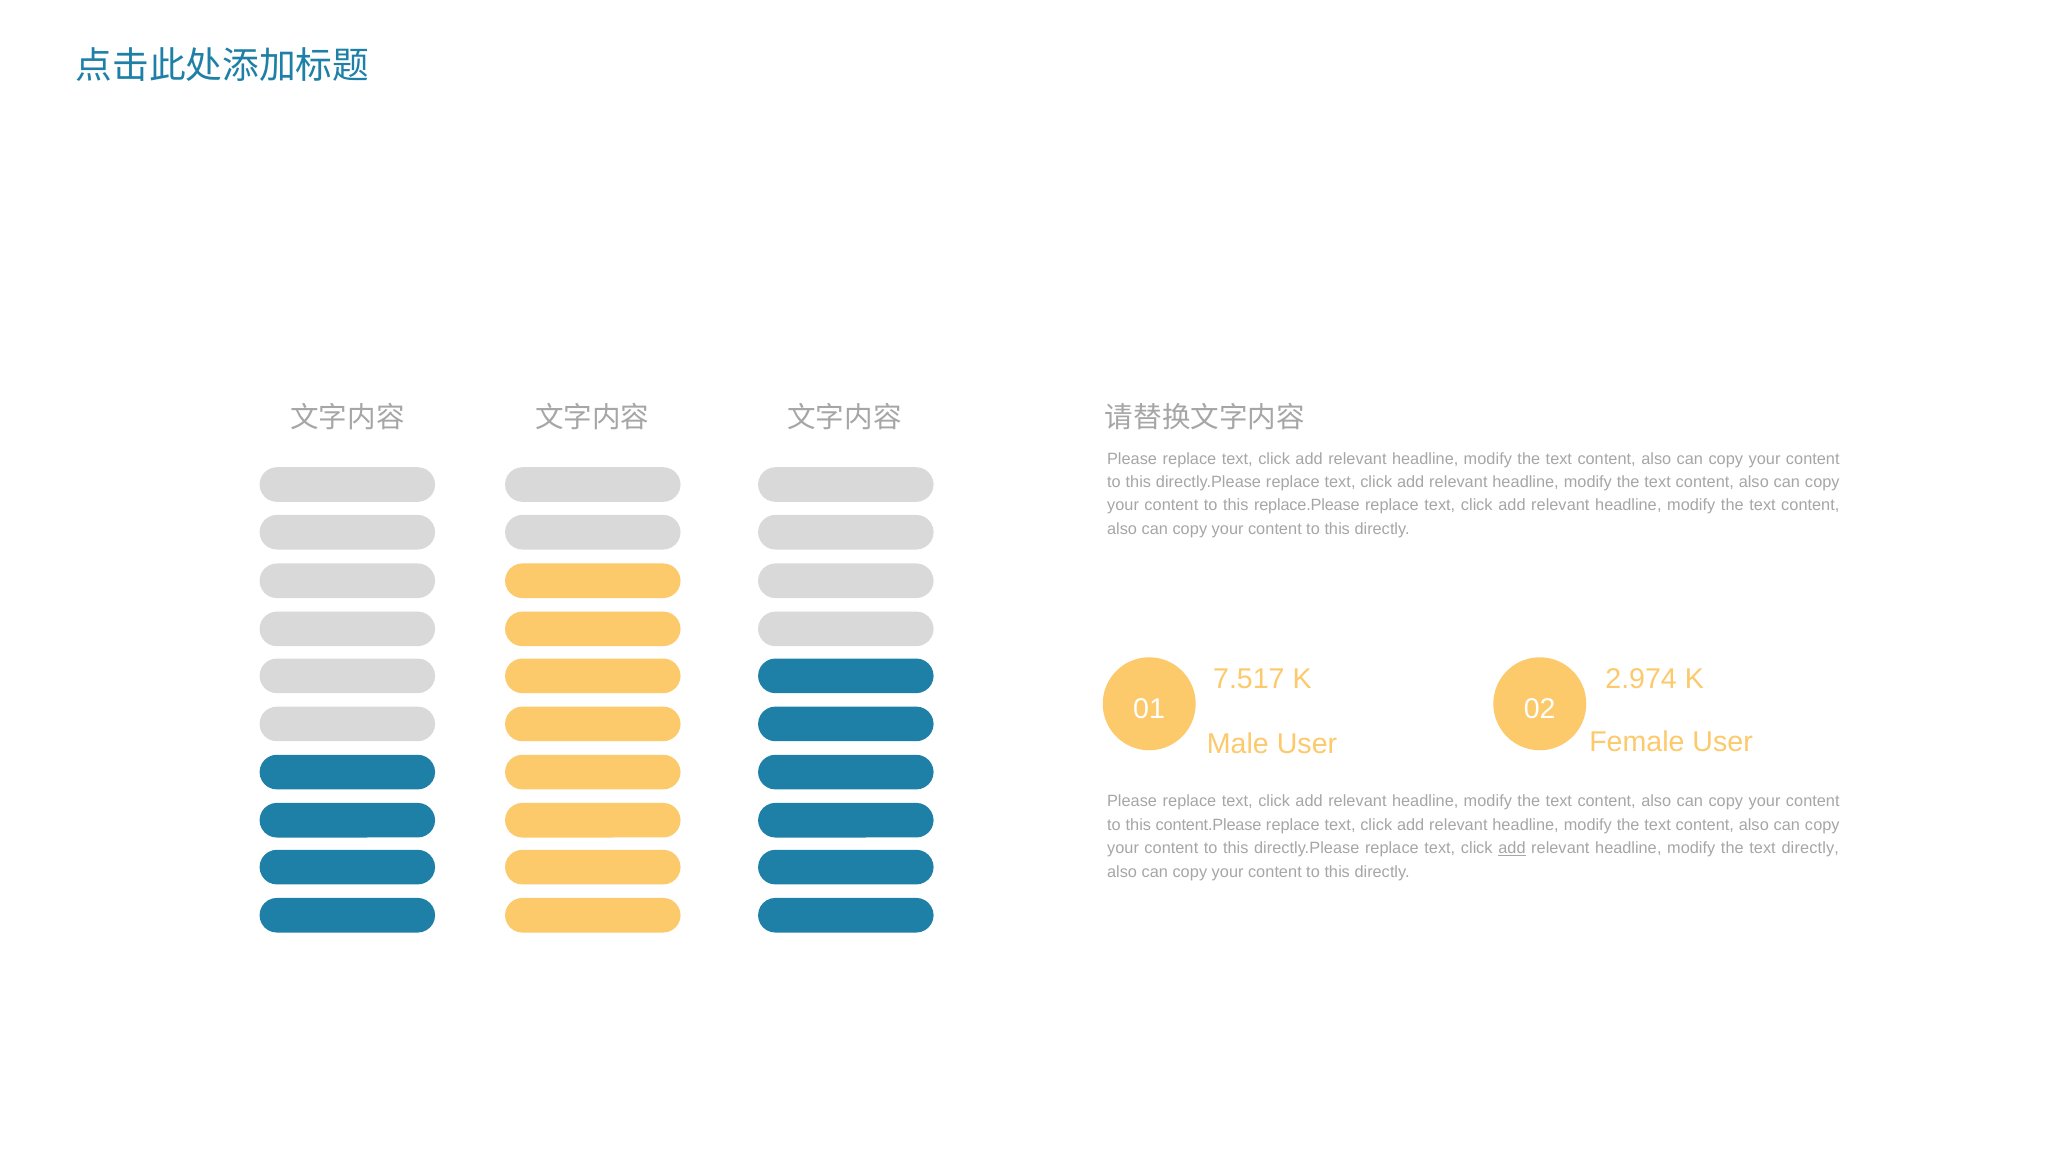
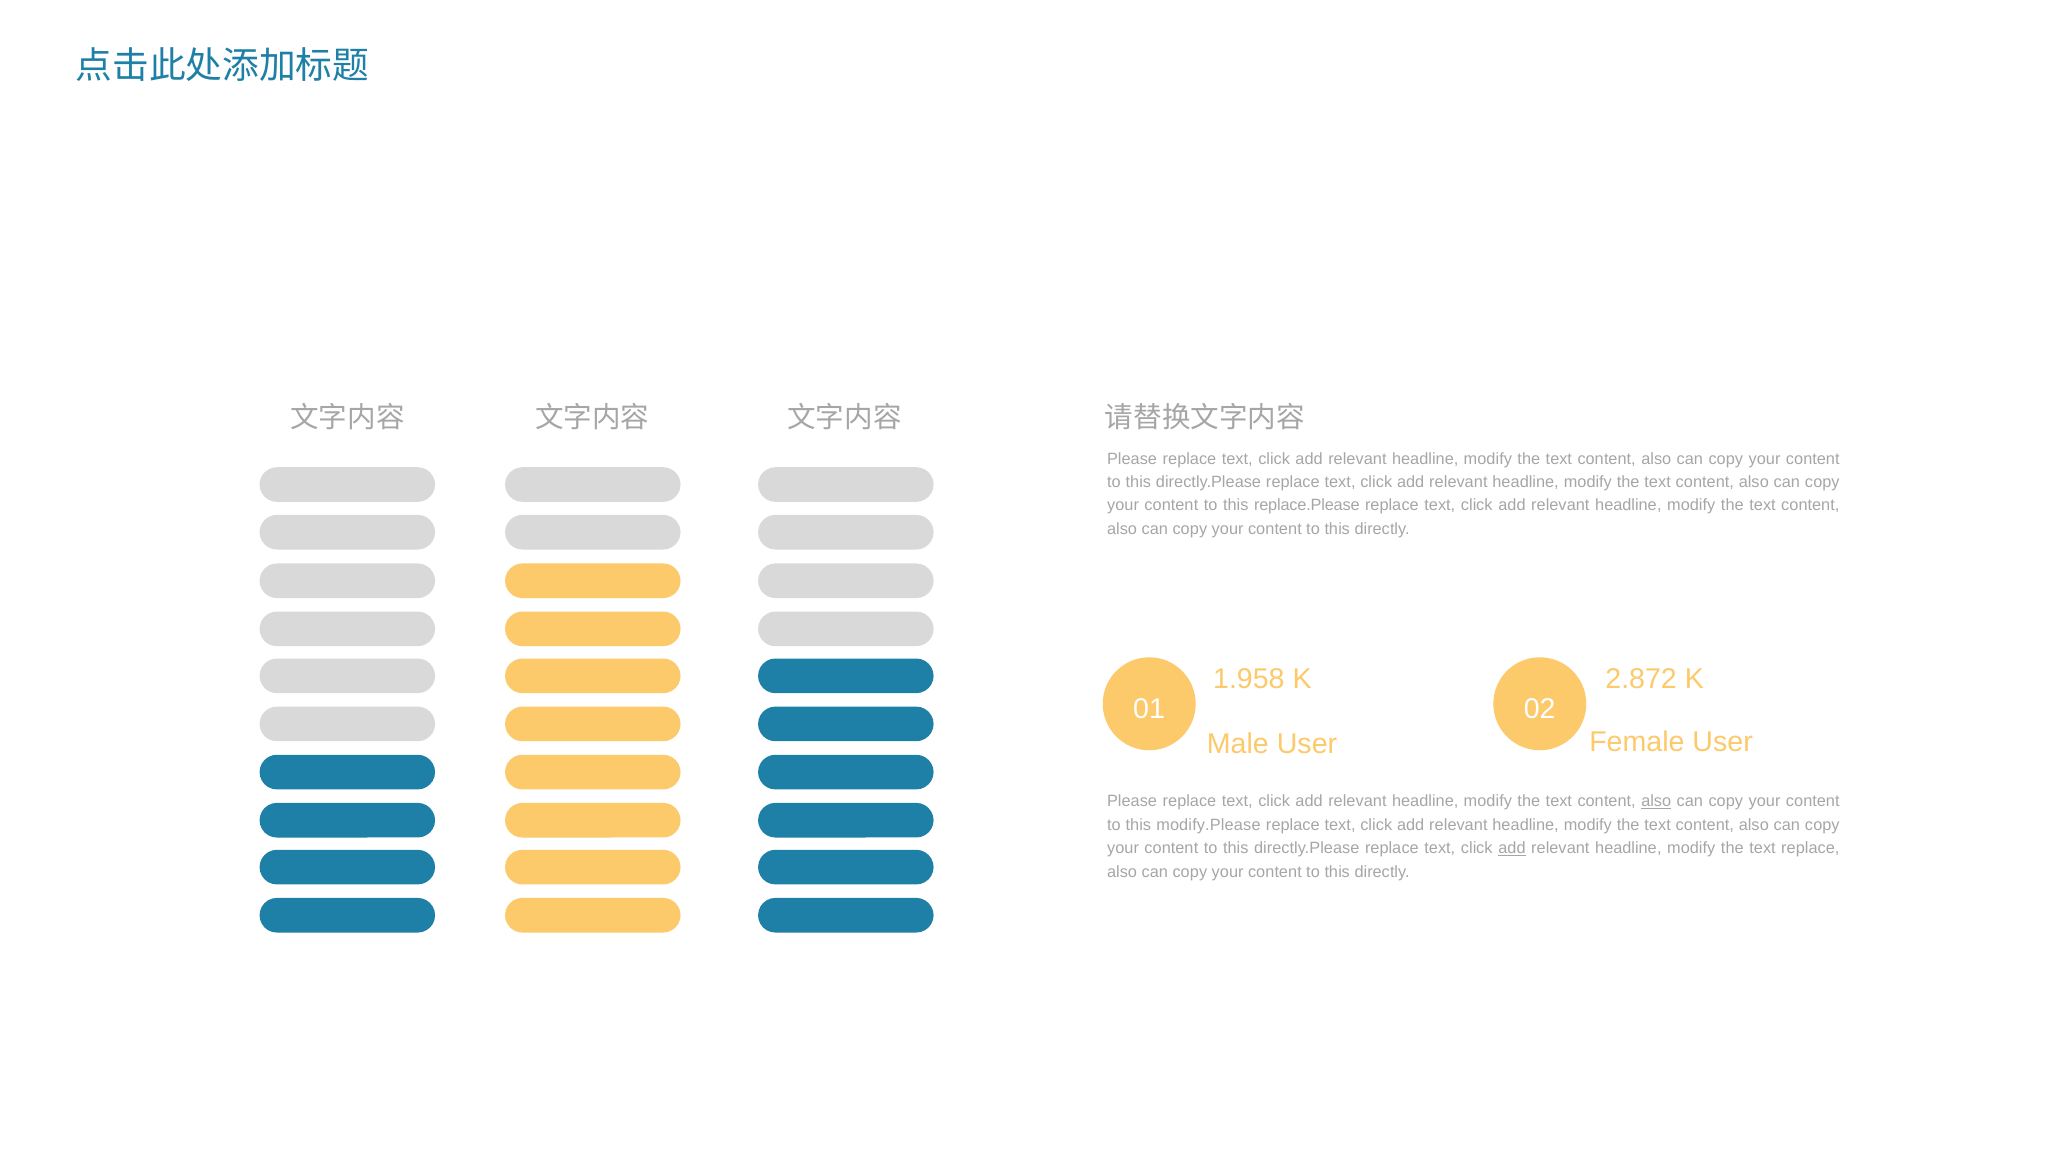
7.517: 7.517 -> 1.958 (1249, 679)
2.974: 2.974 -> 2.872 (1641, 679)
also underline: none -> present (1656, 801)
content.Please: content.Please -> modify.Please (1208, 825)
text directly: directly -> replace (1810, 848)
